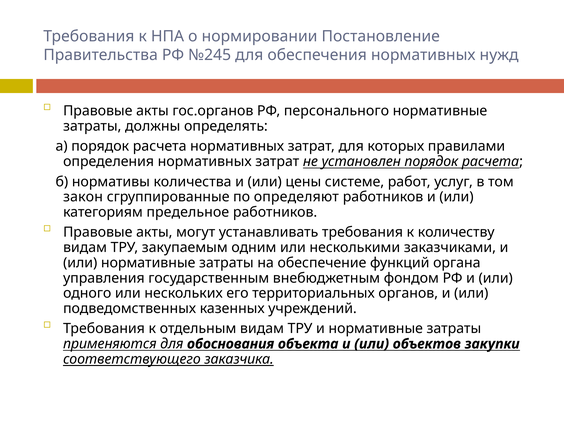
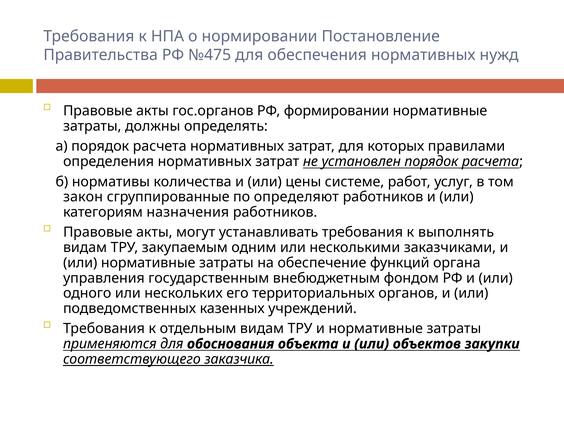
№245: №245 -> №475 (210, 55)
персонального: персонального -> формировании (337, 111)
предельное: предельное -> назначения (188, 212)
количеству: количеству -> выполнять (456, 232)
